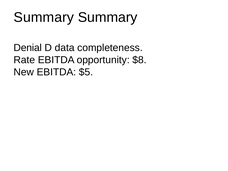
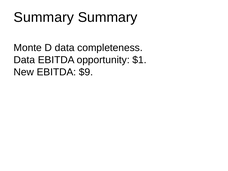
Denial: Denial -> Monte (28, 48)
Rate: Rate -> Data (24, 60)
$8: $8 -> $1 (140, 60)
$5: $5 -> $9 (86, 72)
